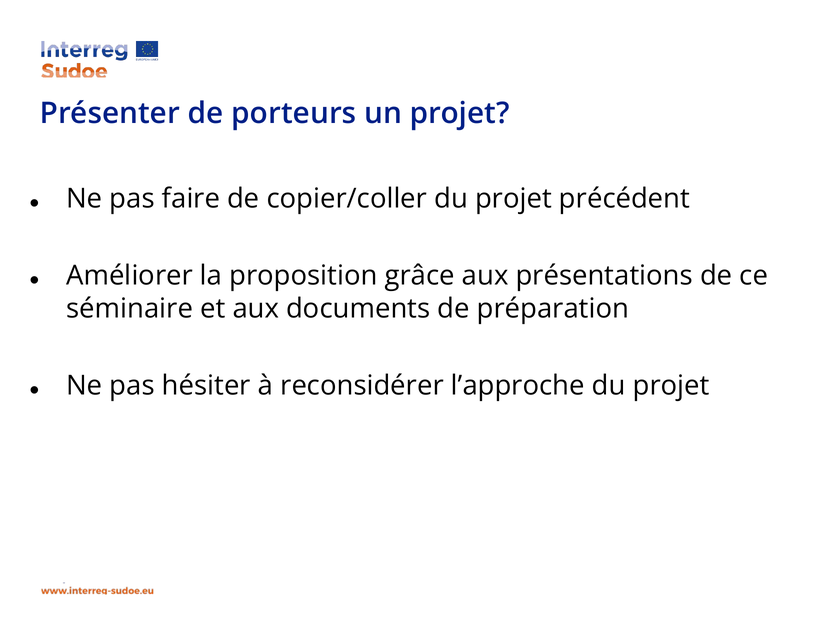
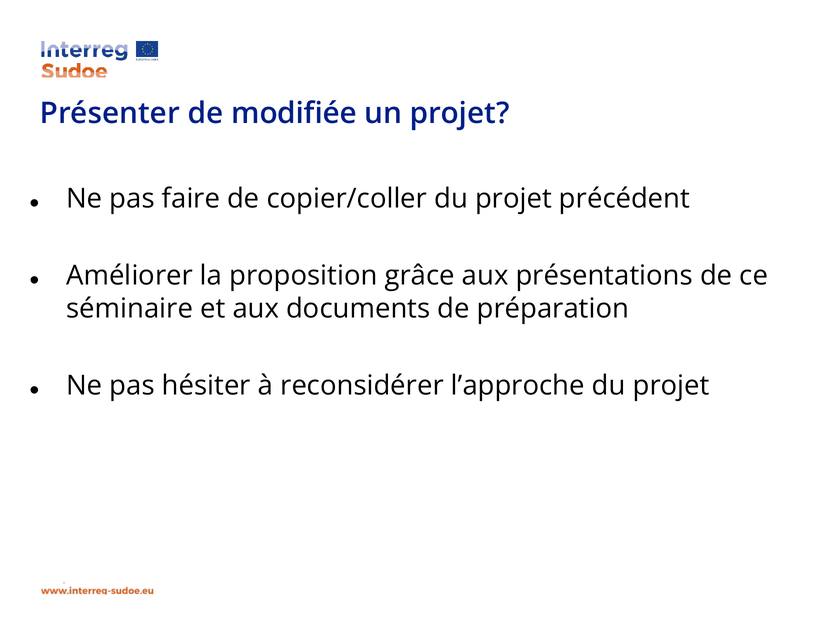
porteurs: porteurs -> modifiée (294, 113)
